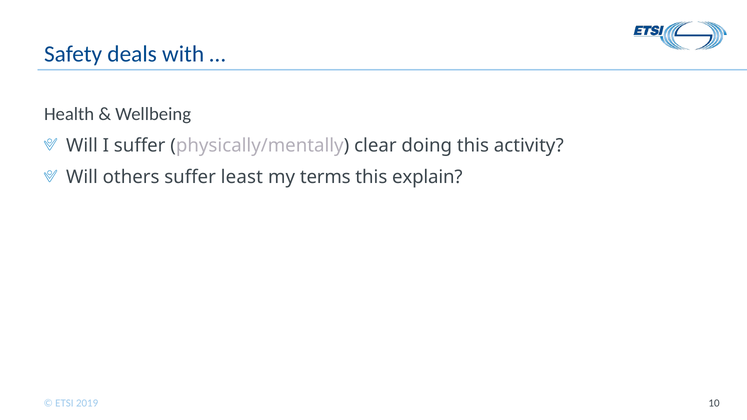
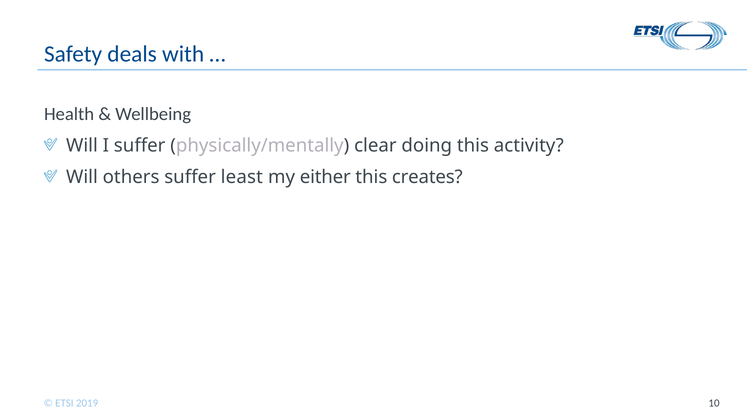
terms: terms -> either (325, 177)
explain: explain -> creates (427, 177)
